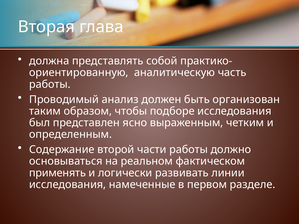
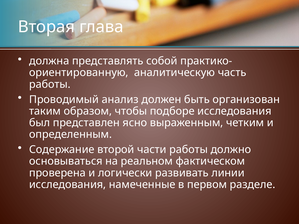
применять: применять -> проверена (57, 173)
